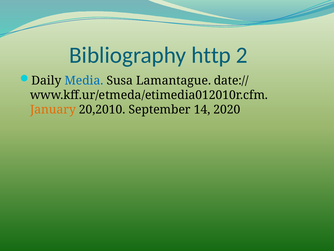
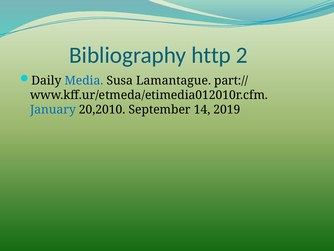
date://: date:// -> part:// (231, 80)
January colour: orange -> blue (53, 109)
2020: 2020 -> 2019 (227, 109)
